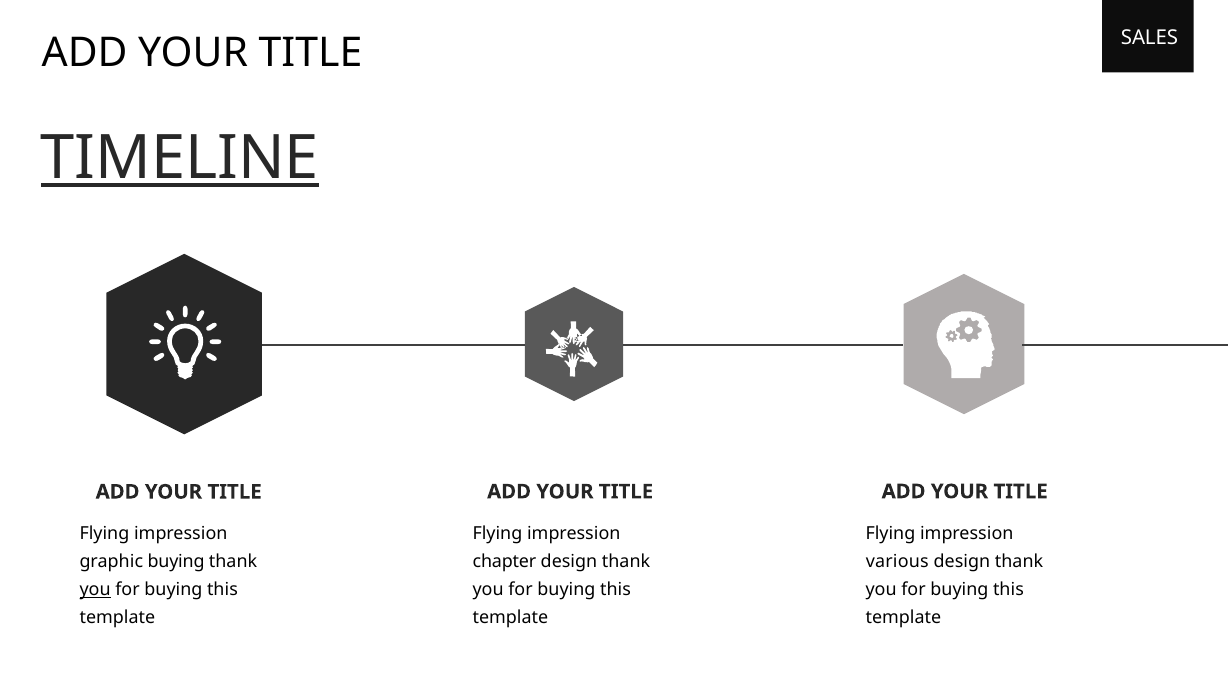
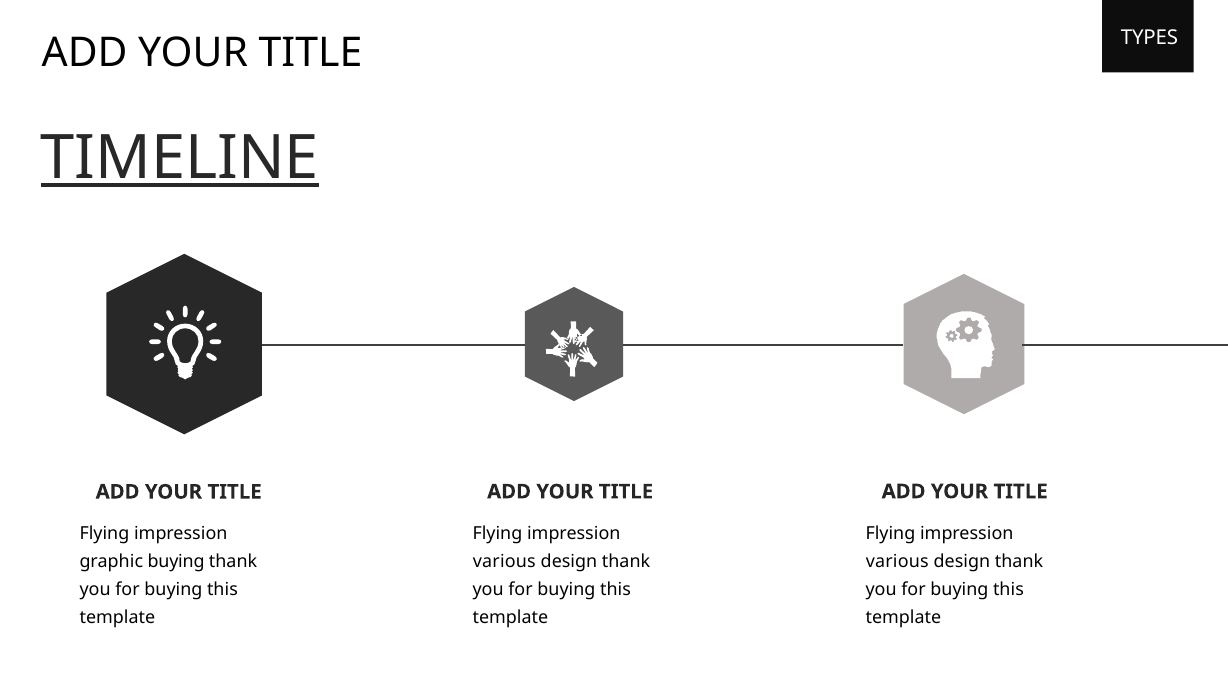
SALES: SALES -> TYPES (1150, 37)
chapter: chapter -> various (504, 561)
you underline: present -> none (95, 590)
